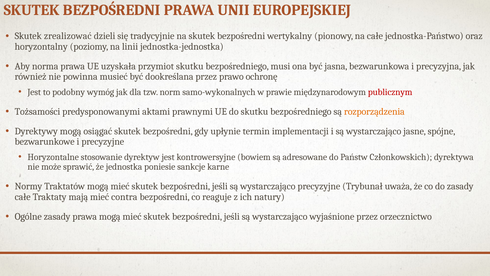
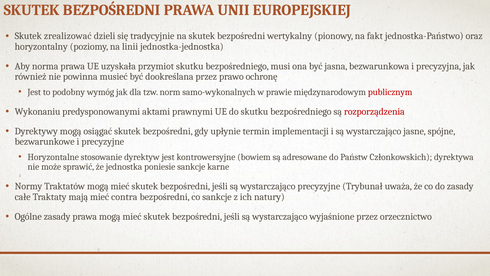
na całe: całe -> fakt (375, 36)
Tożsamości: Tożsamości -> Wykonaniu (37, 111)
rozporządzenia colour: orange -> red (374, 111)
co reaguje: reaguje -> sankcje (217, 197)
